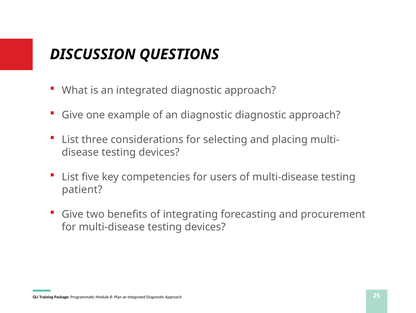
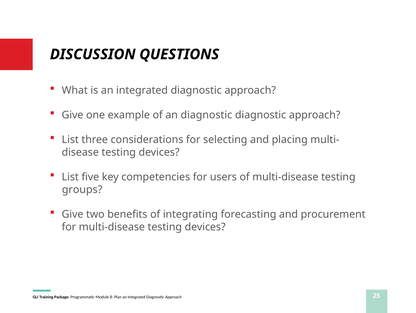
patient: patient -> groups (82, 190)
